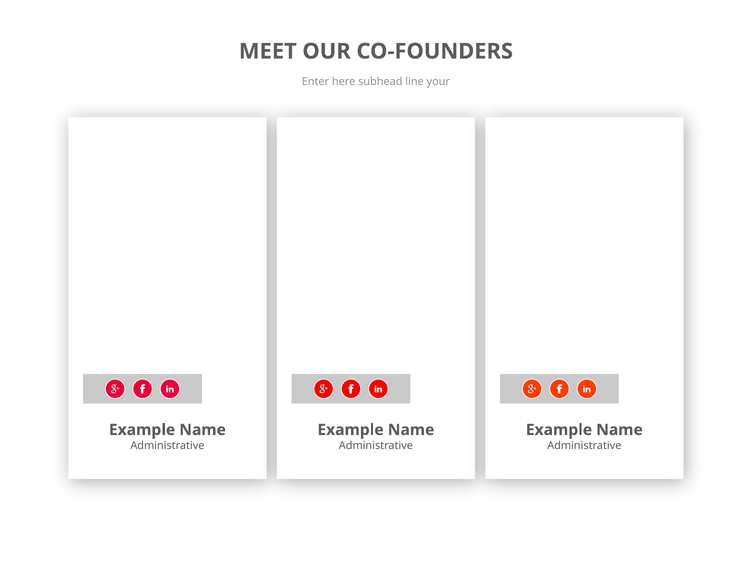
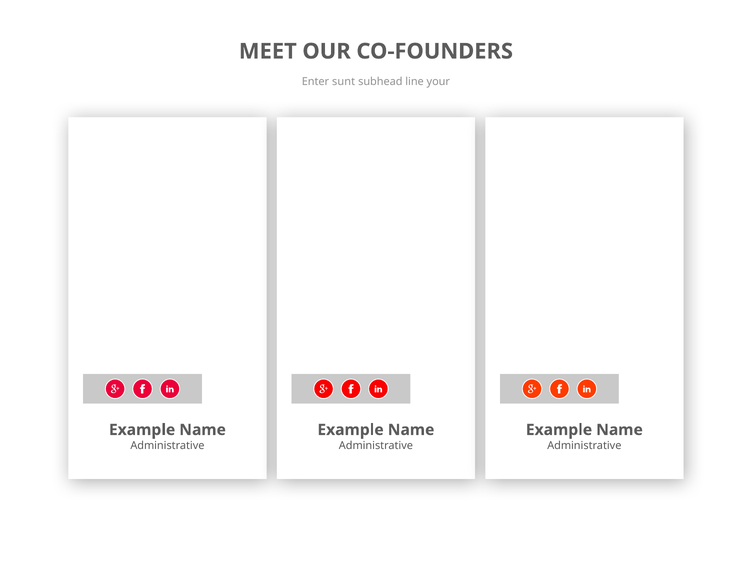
here: here -> sunt (344, 82)
